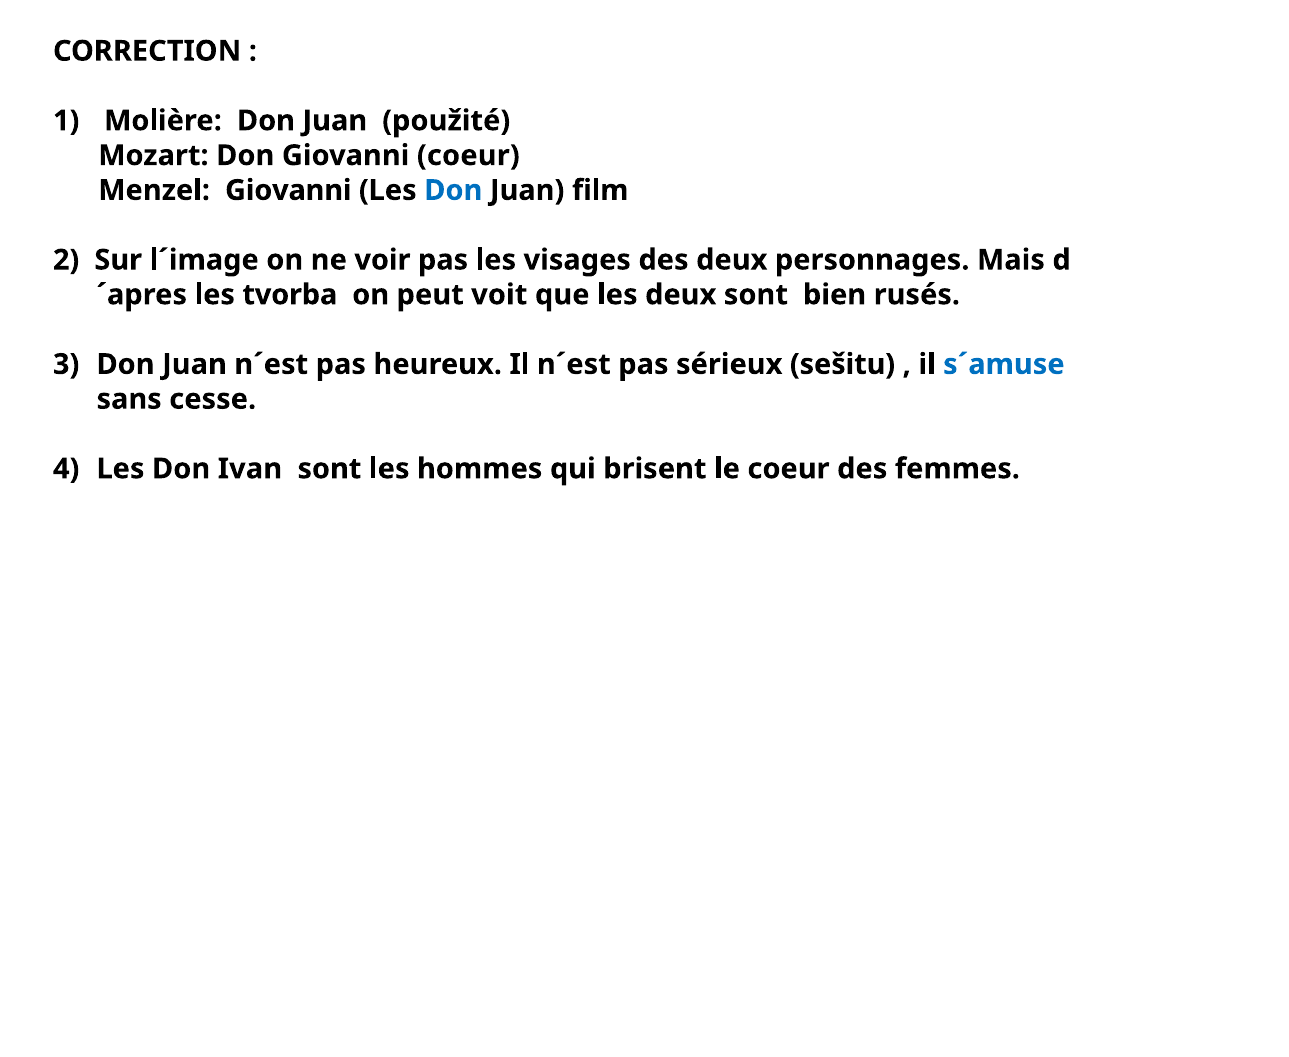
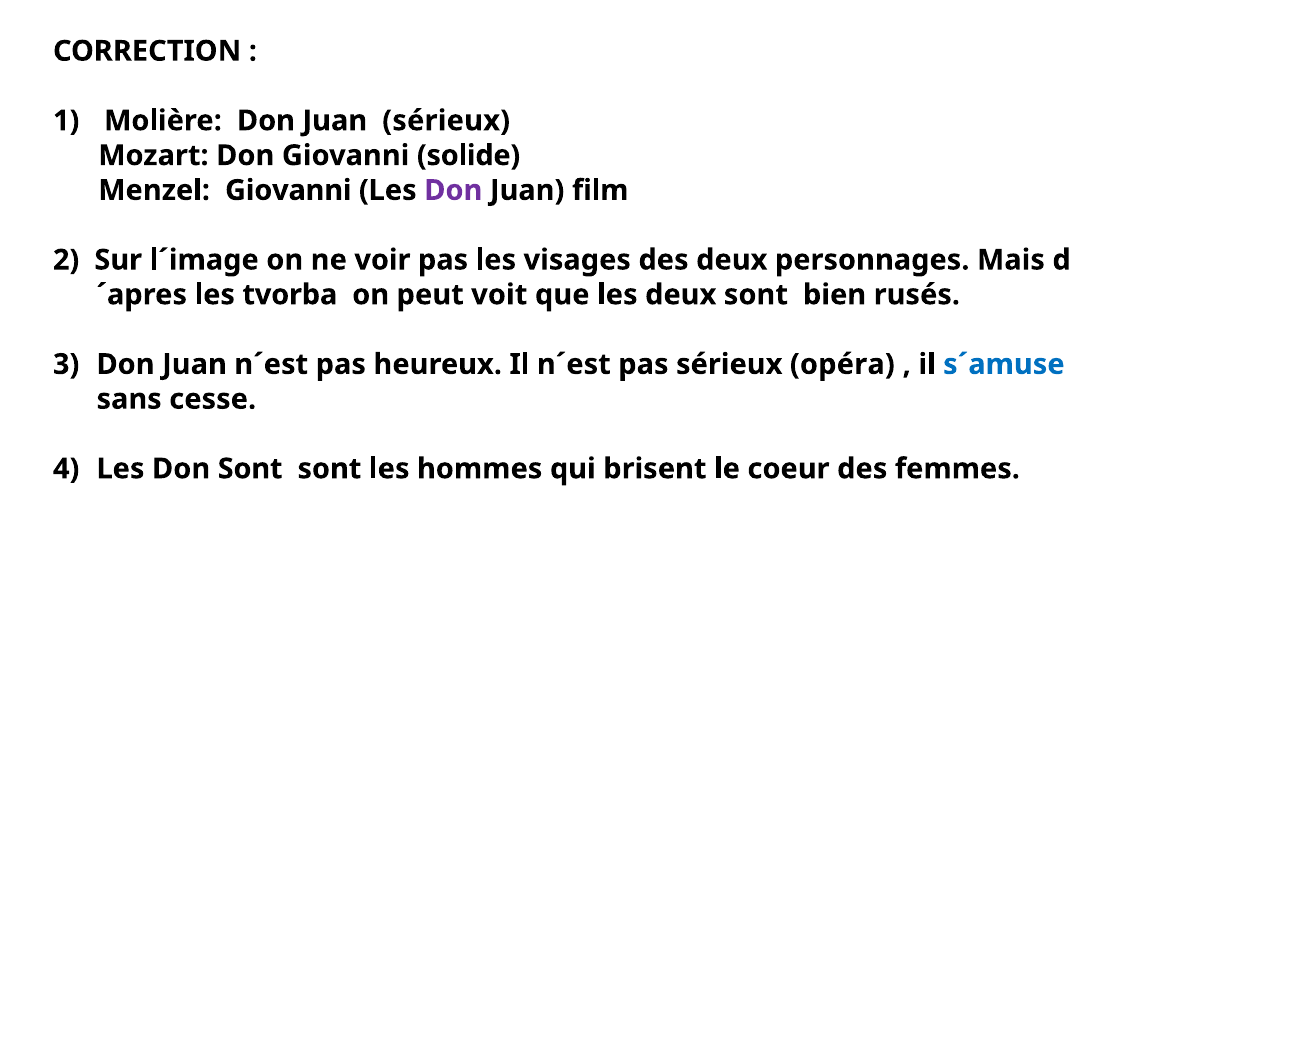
Juan použité: použité -> sérieux (446, 121)
Giovanni coeur: coeur -> solide (469, 156)
Don colour: blue -> purple (453, 190)
sešitu: sešitu -> opéra (842, 364)
Don Ivan: Ivan -> Sont (250, 469)
